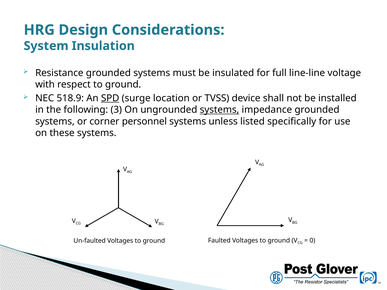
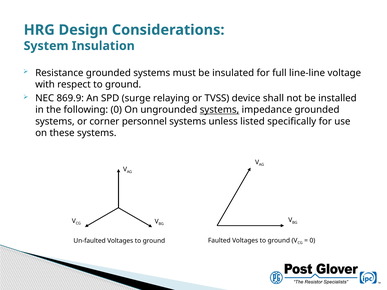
518.9: 518.9 -> 869.9 (70, 98)
SPD underline: present -> none (110, 98)
location: location -> relaying (171, 98)
following 3: 3 -> 0 (116, 110)
